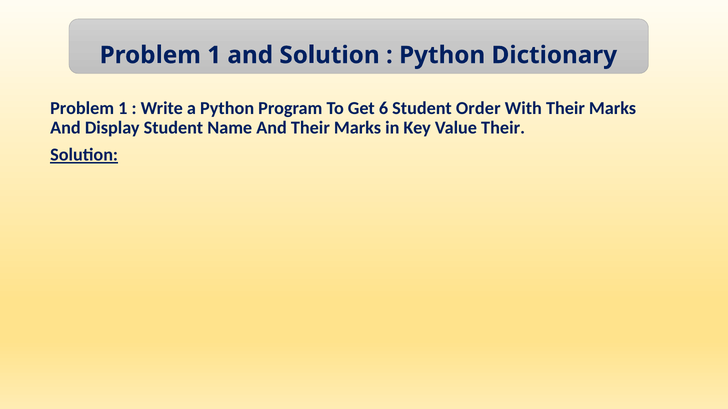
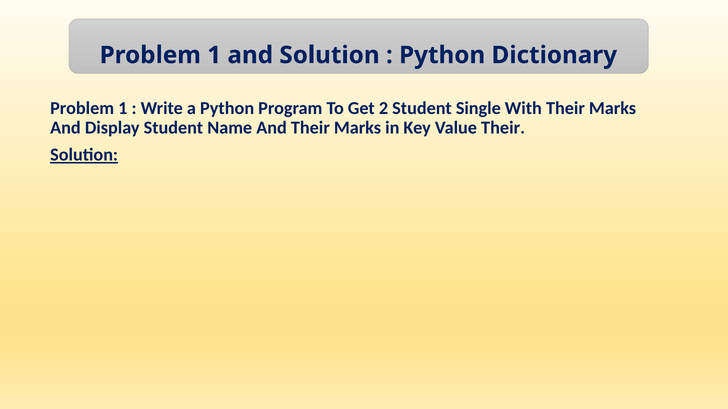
6: 6 -> 2 (384, 108)
Order: Order -> Single (478, 108)
